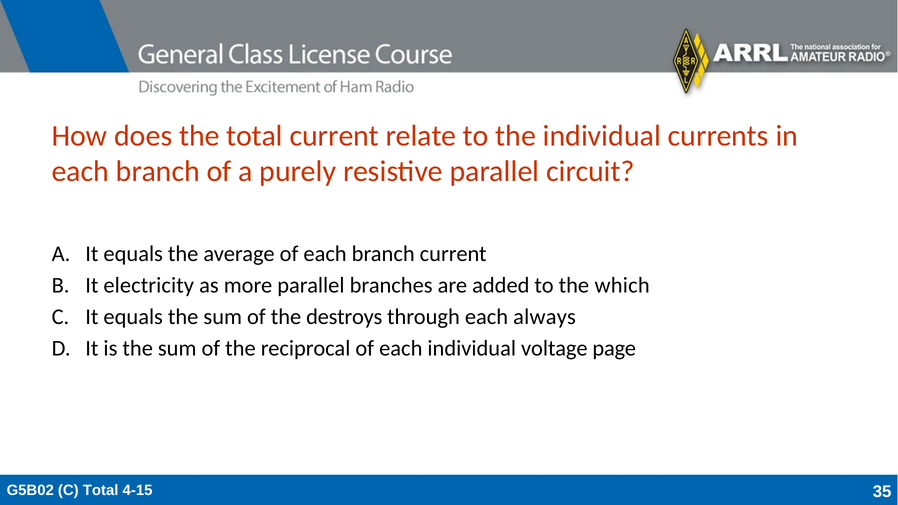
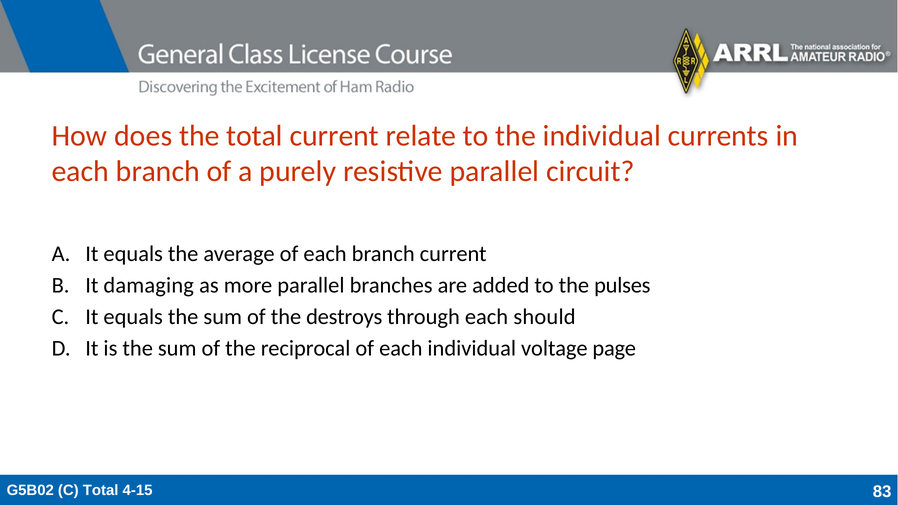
electricity: electricity -> damaging (149, 286)
which: which -> pulses (622, 286)
always: always -> should (545, 317)
35: 35 -> 83 (882, 492)
